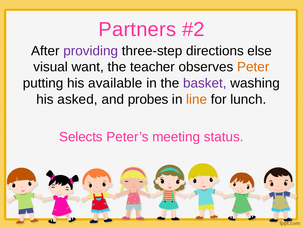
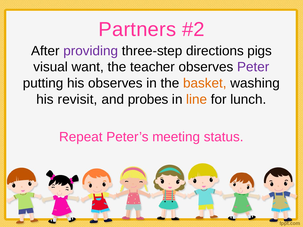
else: else -> pigs (260, 51)
Peter colour: orange -> purple (253, 67)
his available: available -> observes (115, 83)
basket colour: purple -> orange (205, 83)
asked: asked -> revisit (78, 99)
Selects: Selects -> Repeat (81, 137)
